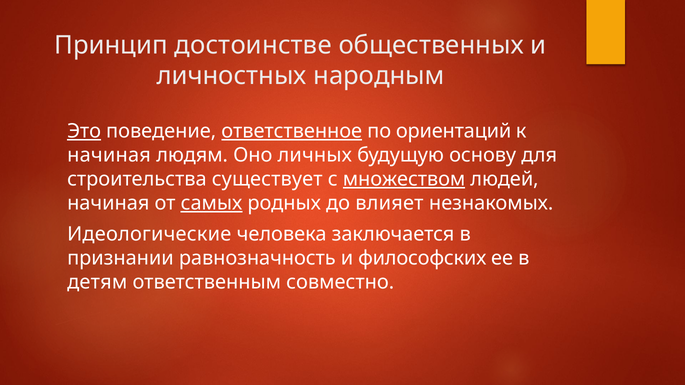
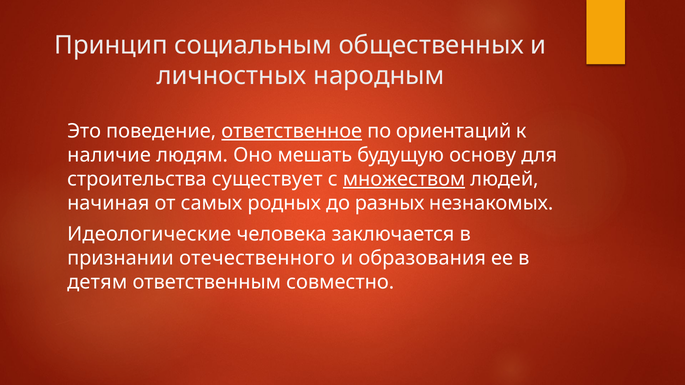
достоинстве: достоинстве -> социальным (253, 45)
Это underline: present -> none (84, 131)
начиная: начиная -> наличие (109, 155)
личных: личных -> мешать (315, 155)
самых underline: present -> none (211, 203)
влияет: влияет -> разных (390, 203)
равнозначность: равнозначность -> отечественного (257, 258)
философских: философских -> образования (422, 258)
